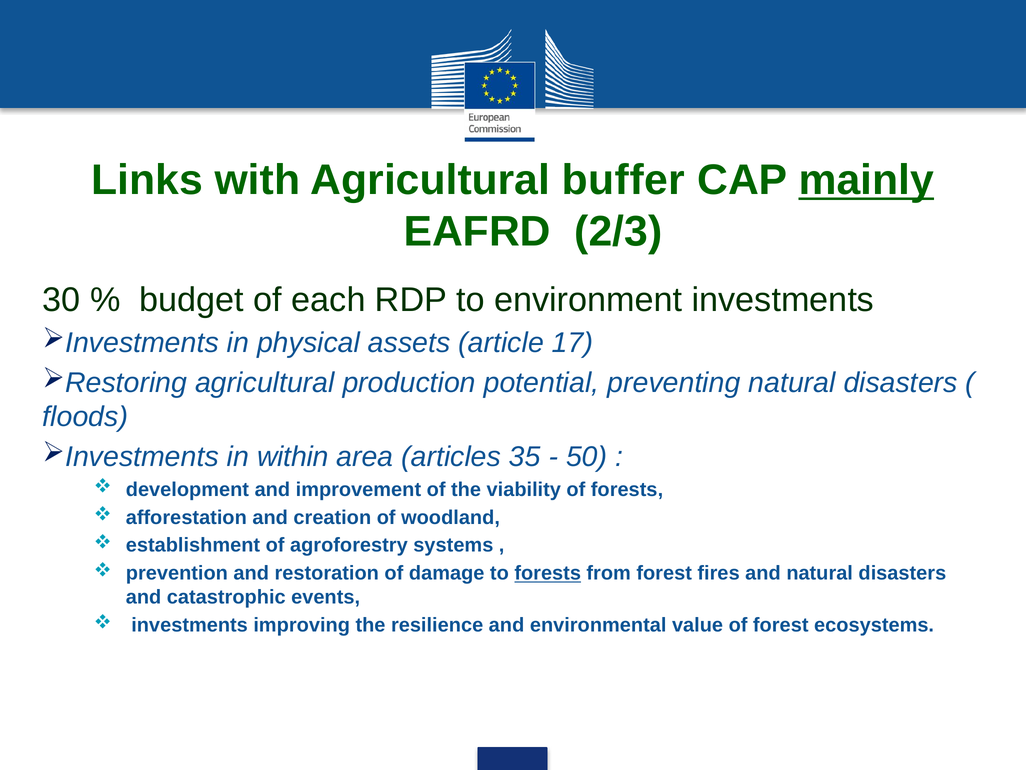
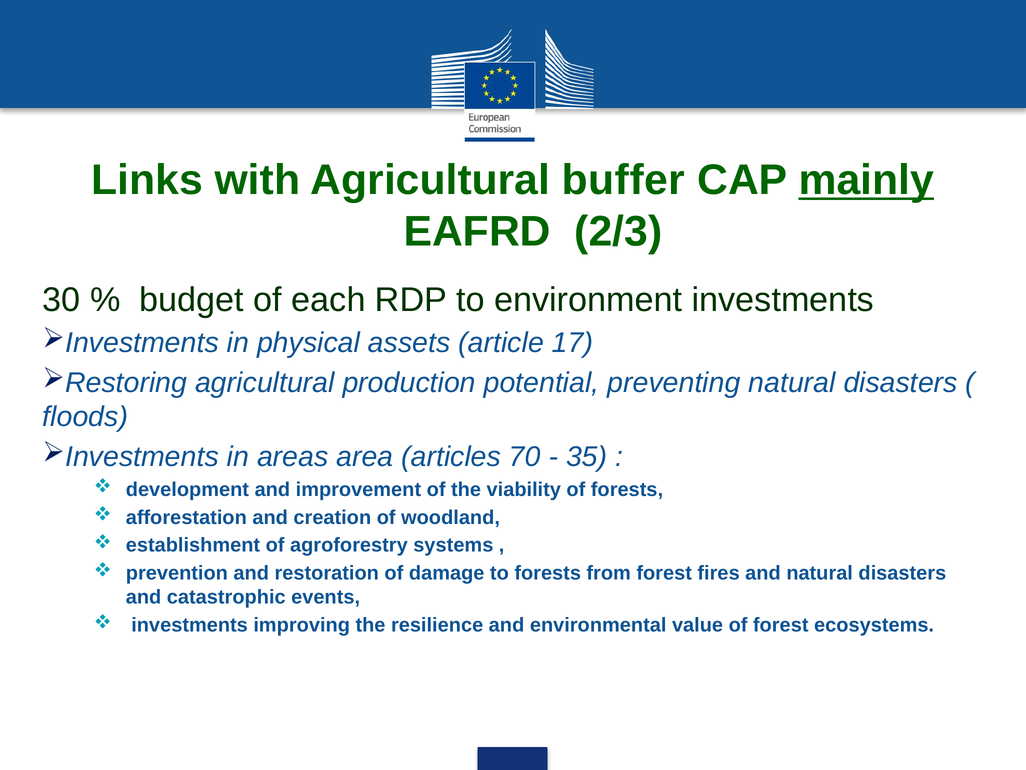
within: within -> areas (293, 457)
35: 35 -> 70 (525, 457)
50: 50 -> 35 (587, 457)
forests underline: present -> none (548, 573)
